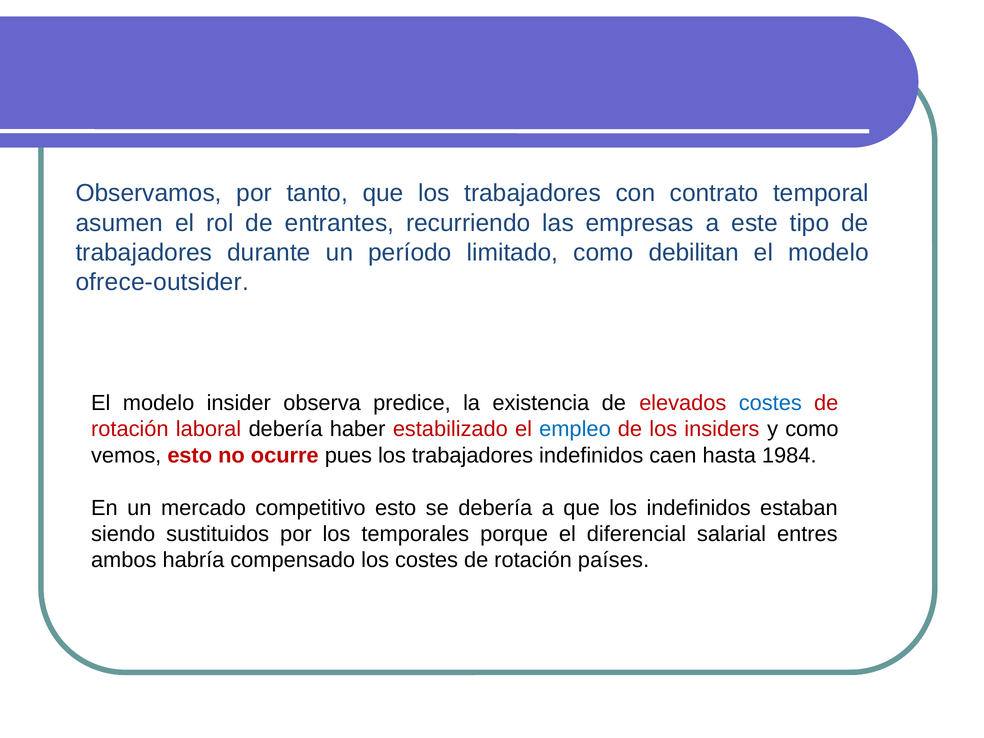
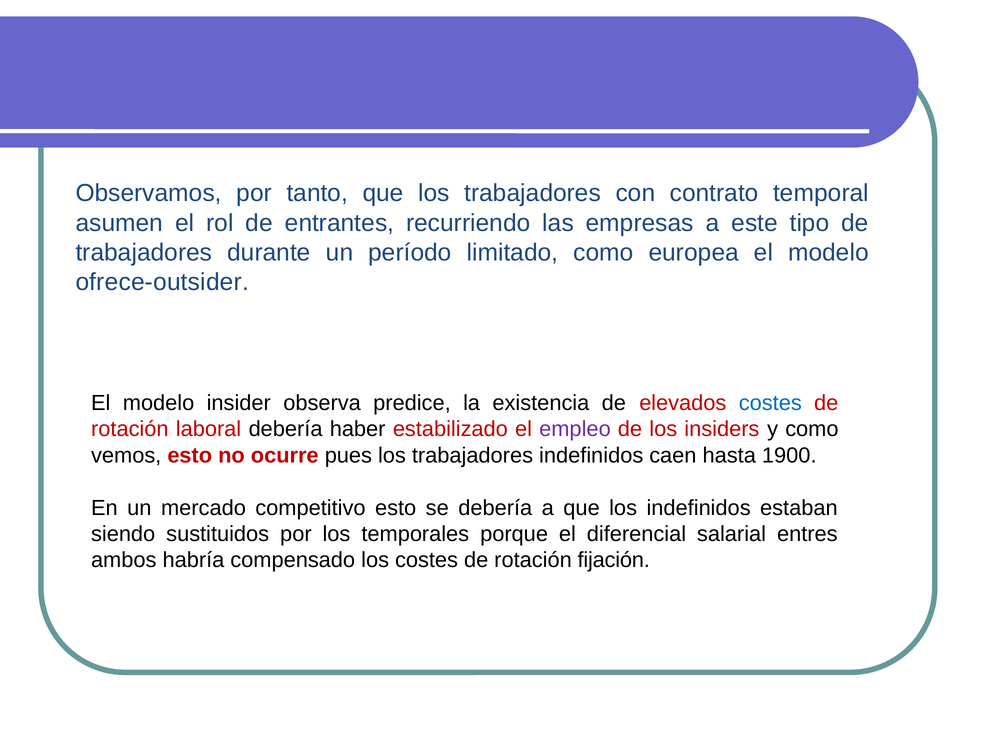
debilitan: debilitan -> europea (694, 252)
empleo colour: blue -> purple (575, 429)
1984: 1984 -> 1900 (789, 455)
países: países -> fijación (614, 560)
